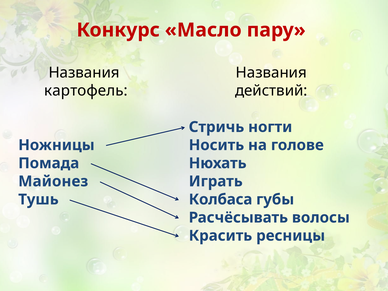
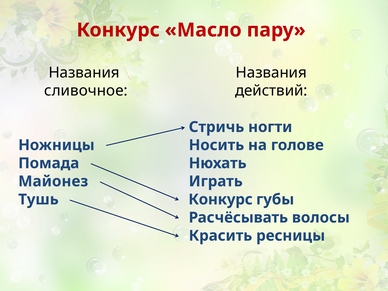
картофель: картофель -> сливочное (86, 91)
Колбаса: Колбаса -> Конкурс (221, 199)
